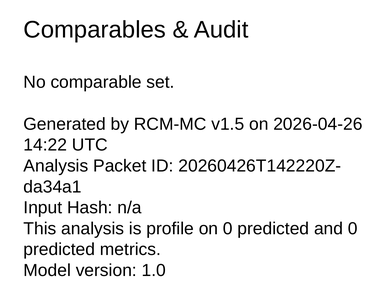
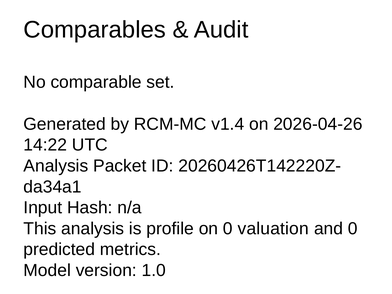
v1.5: v1.5 -> v1.4 (228, 124)
on 0 predicted: predicted -> valuation (273, 229)
